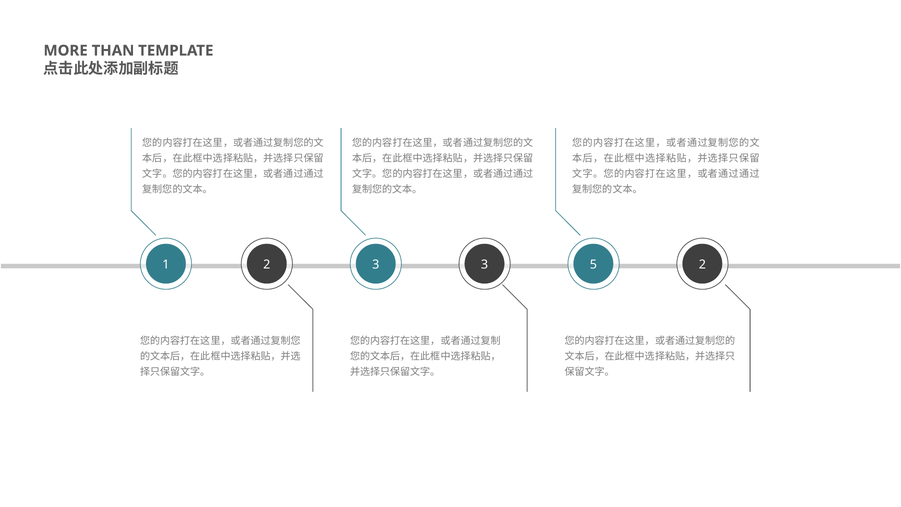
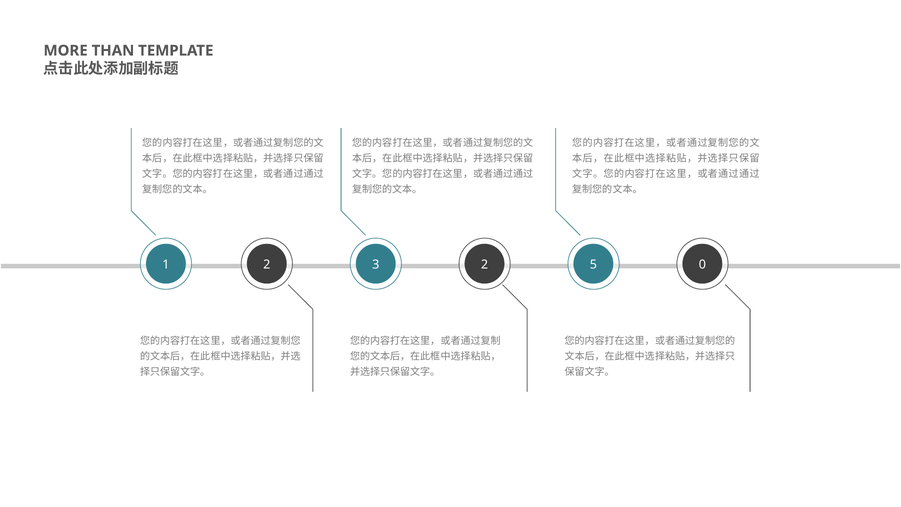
3 3: 3 -> 2 (485, 264)
5 2: 2 -> 0 (702, 264)
